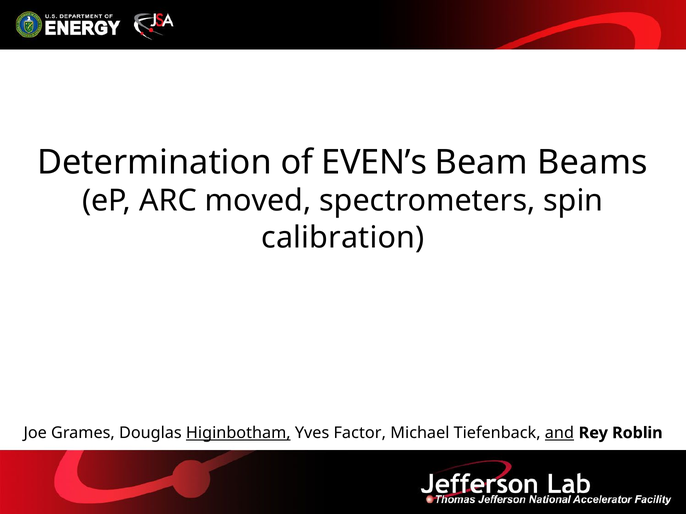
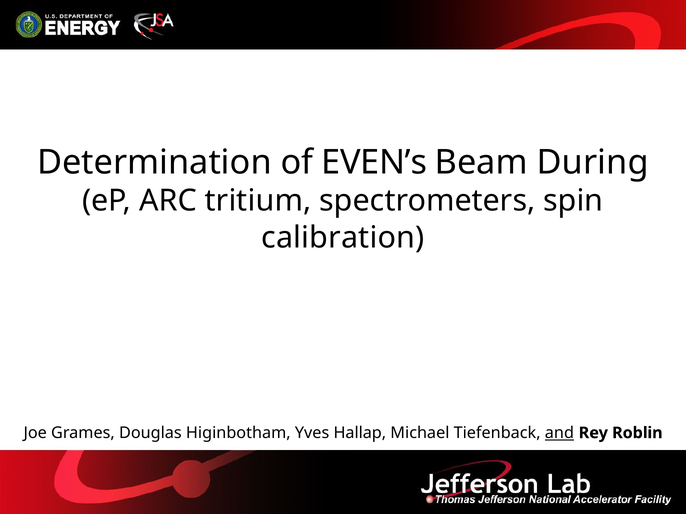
Beams: Beams -> During (593, 163)
moved: moved -> tritium (258, 201)
Higinbotham underline: present -> none (238, 433)
Factor: Factor -> Hallap (360, 433)
